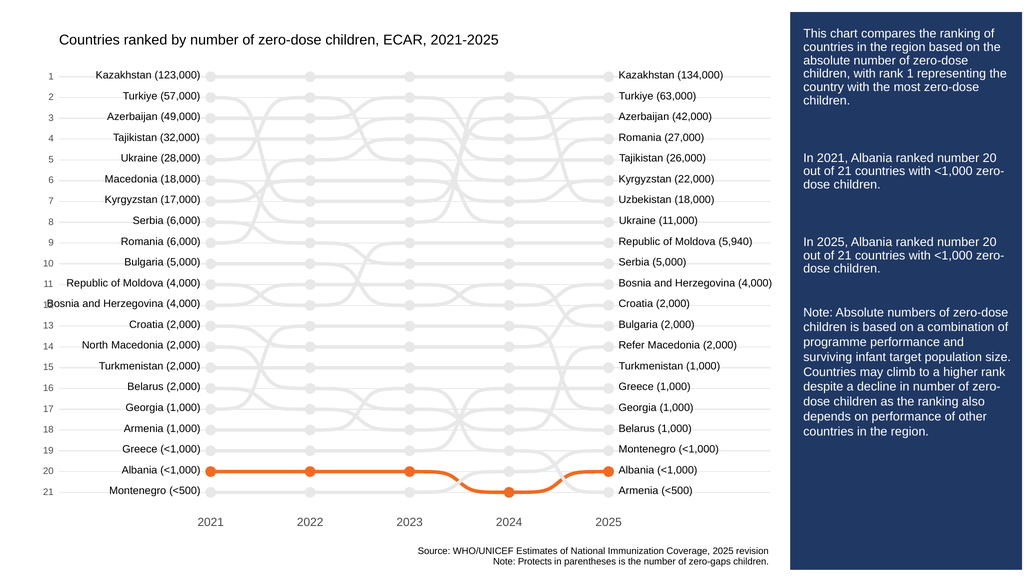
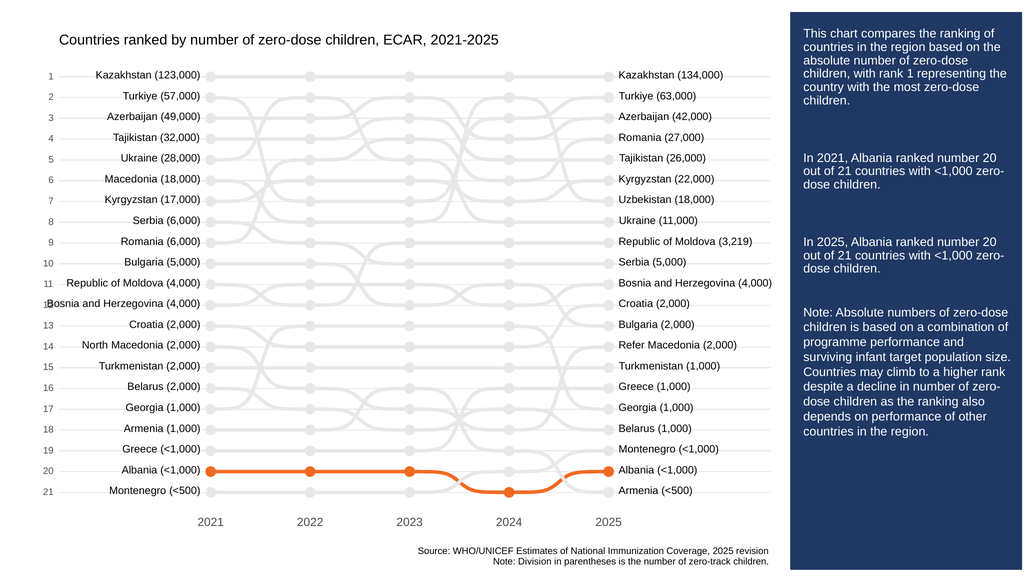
5,940: 5,940 -> 3,219 (736, 242)
Protects: Protects -> Division (535, 562)
zero-gaps: zero-gaps -> zero-track (710, 562)
